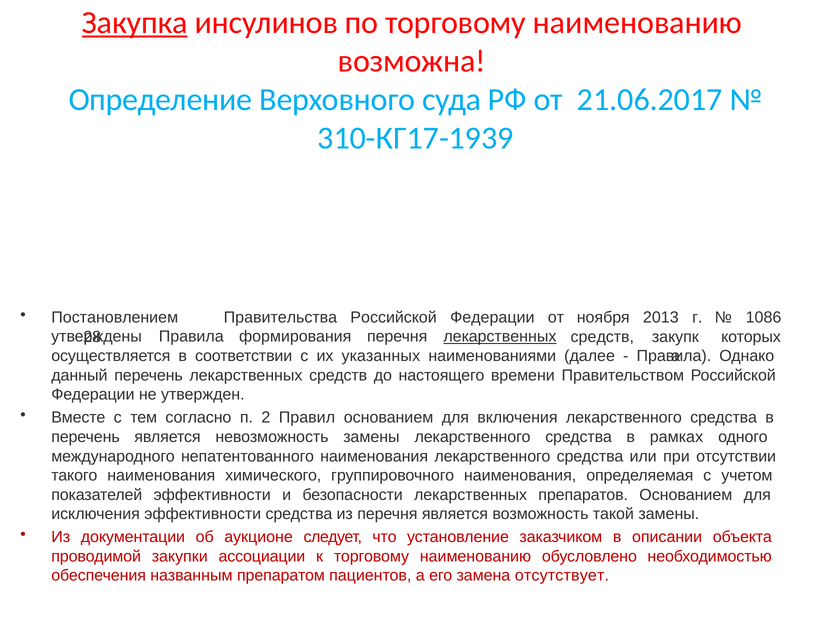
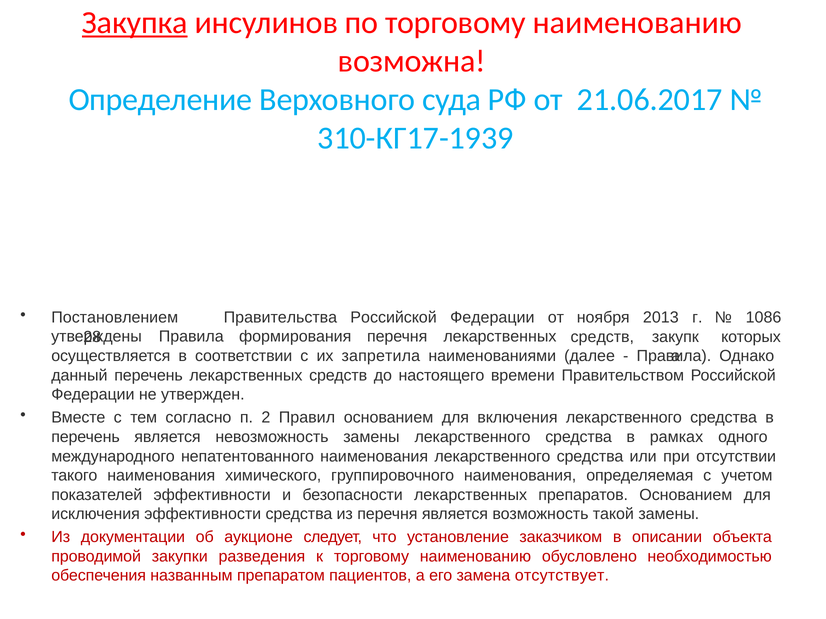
лекарственных underline: present -> none (500, 337)
указанных: указанных -> запретила (381, 356)
ассоциации: ассоциации -> разведения (262, 557)
